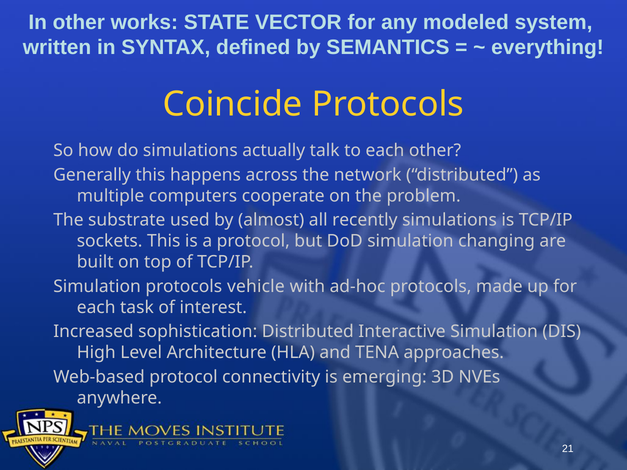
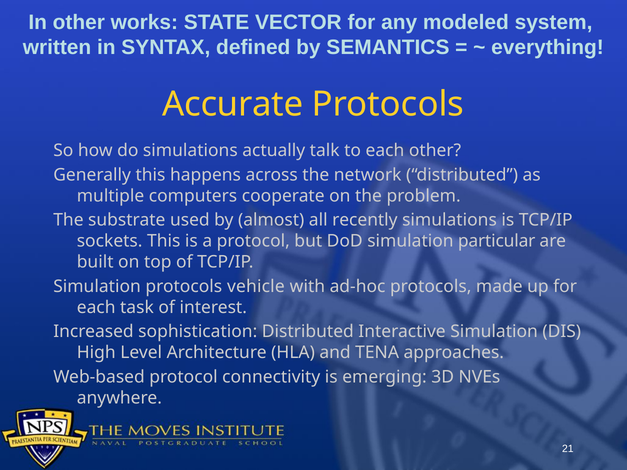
Coincide: Coincide -> Accurate (233, 104)
changing: changing -> particular (497, 241)
